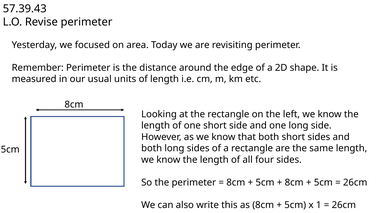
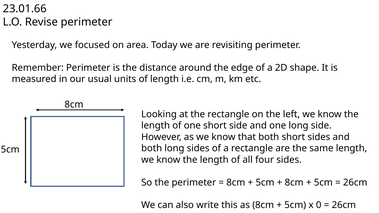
57.39.43: 57.39.43 -> 23.01.66 (25, 9)
1: 1 -> 0 (319, 205)
